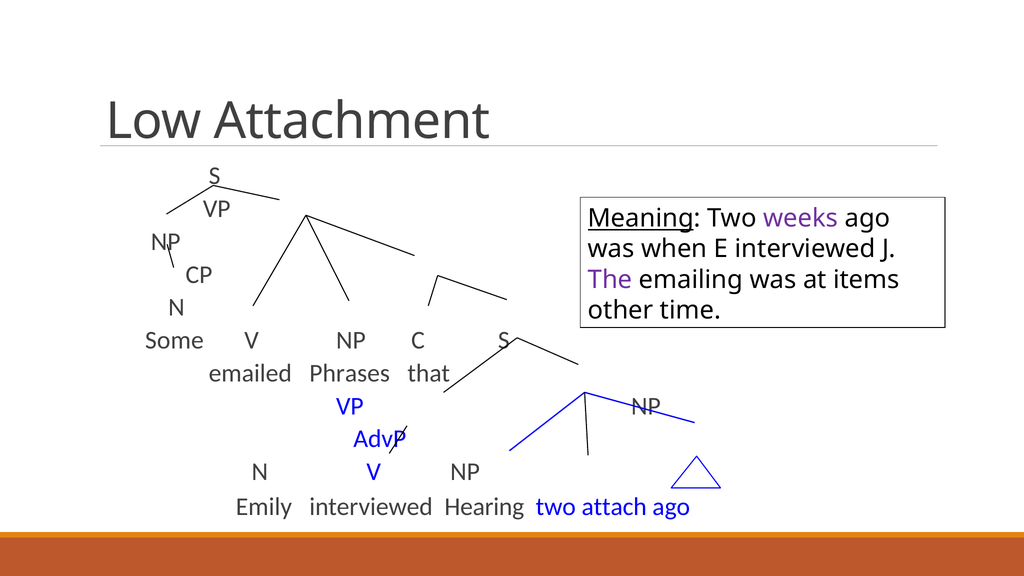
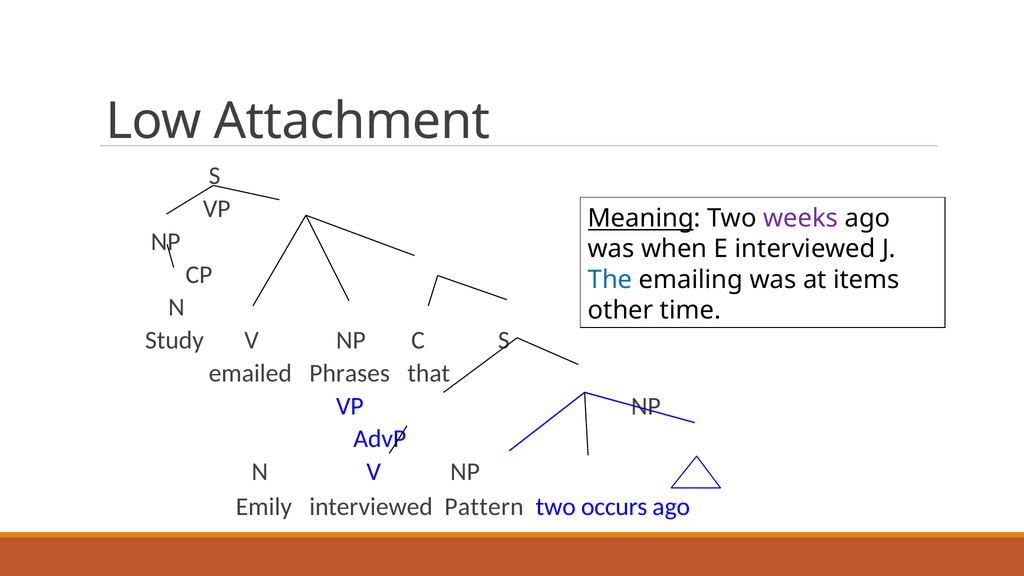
The colour: purple -> blue (610, 280)
Some: Some -> Study (174, 340)
Hearing: Hearing -> Pattern (484, 507)
attach: attach -> occurs (614, 507)
